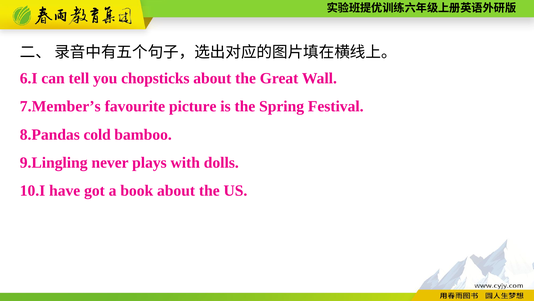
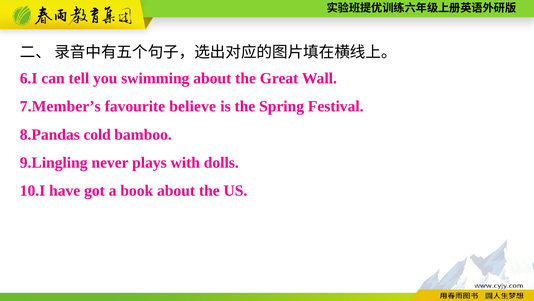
chopsticks: chopsticks -> swimming (155, 78)
picture: picture -> believe (193, 106)
